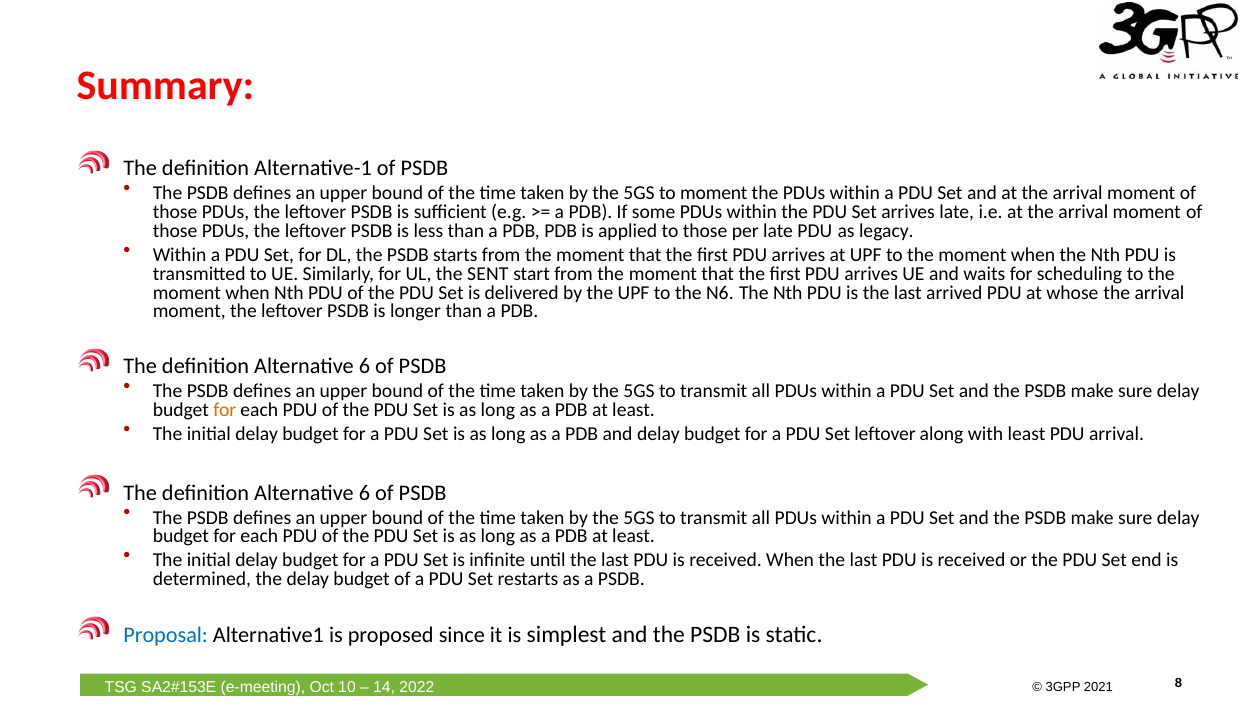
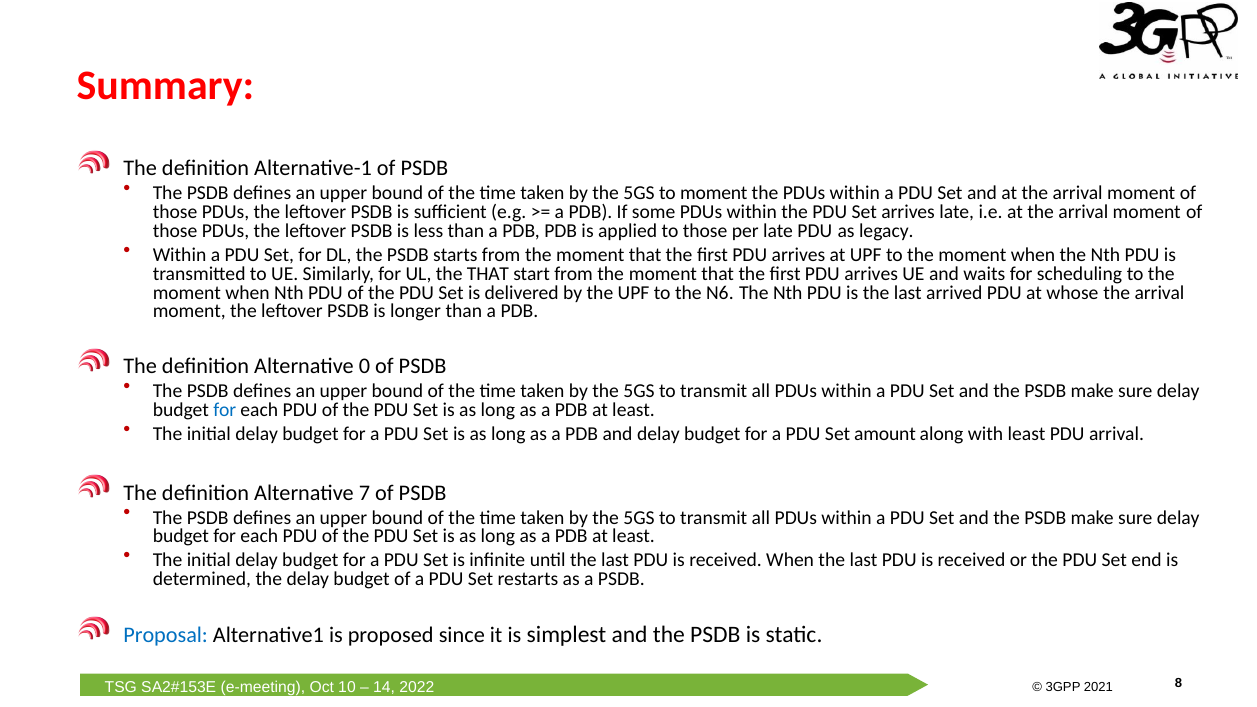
the SENT: SENT -> THAT (488, 274)
6: 6 -> 0 (365, 366)
for colour: orange -> blue (225, 410)
Set leftover: leftover -> amount (885, 434)
6: 6 -> 7 (365, 493)
